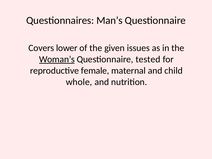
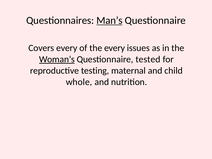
Man’s underline: none -> present (109, 20)
Covers lower: lower -> every (67, 48)
the given: given -> every (115, 48)
female: female -> testing (95, 71)
